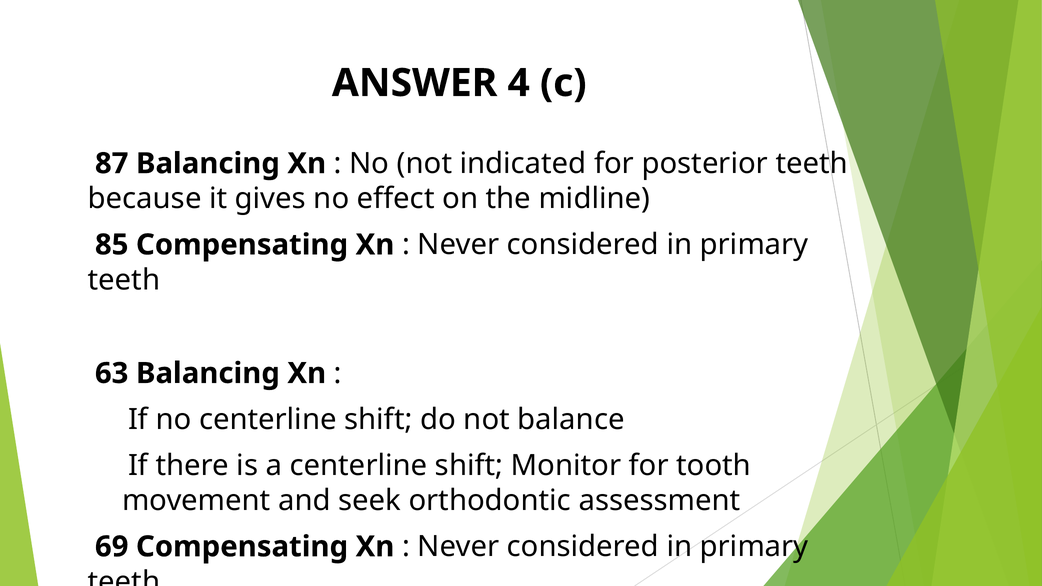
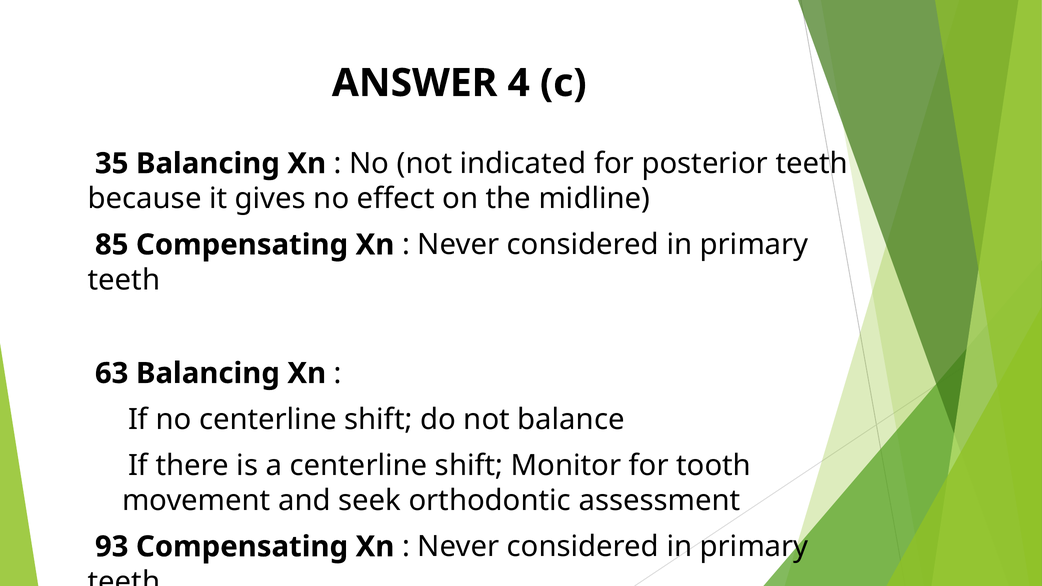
87: 87 -> 35 (112, 164)
69: 69 -> 93 (112, 547)
